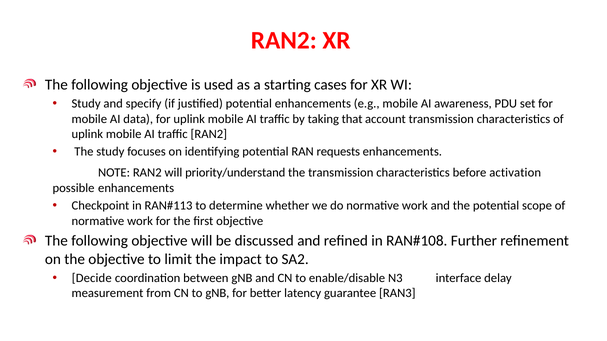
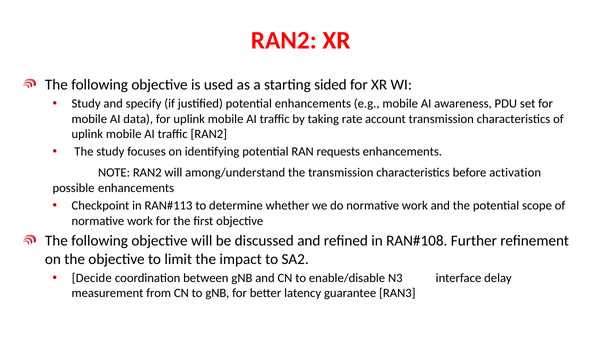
cases: cases -> sided (330, 85)
that: that -> rate (352, 119)
priority/understand: priority/understand -> among/understand (235, 173)
